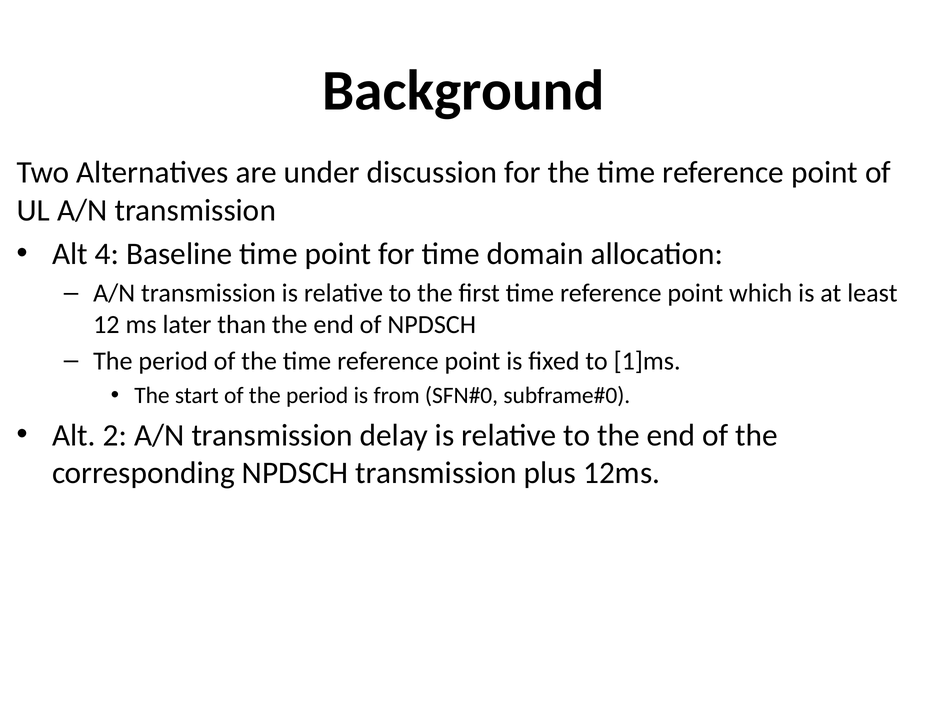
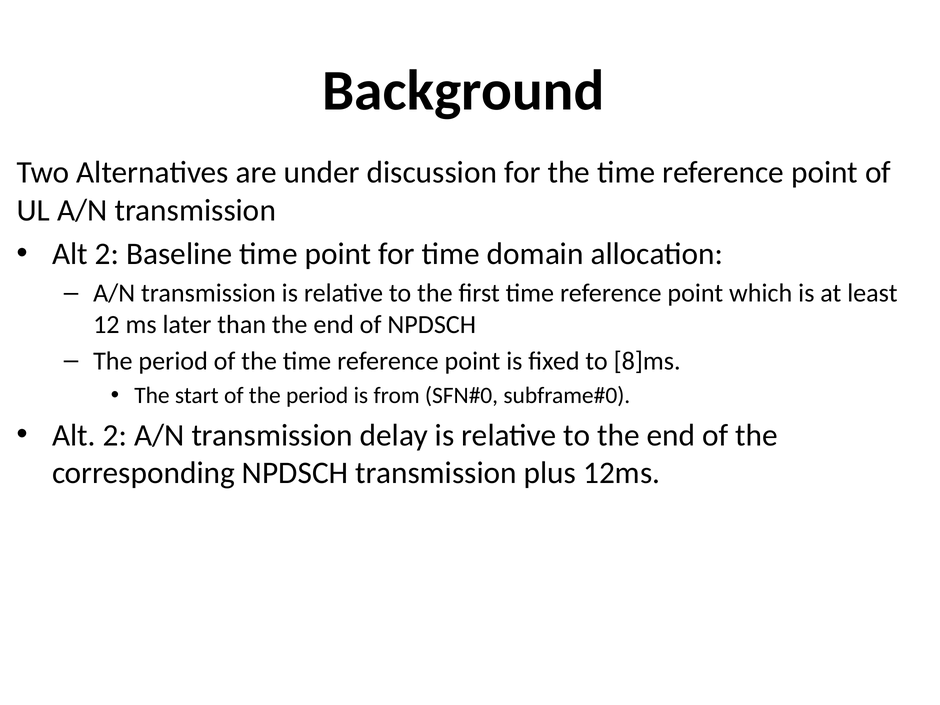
4: 4 -> 2 (107, 254)
1]ms: 1]ms -> 8]ms (647, 361)
